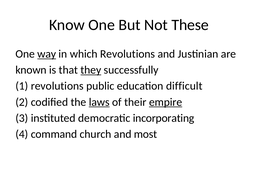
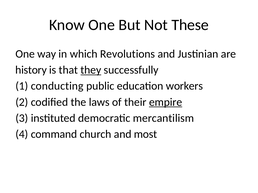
way underline: present -> none (47, 54)
known: known -> history (31, 70)
1 revolutions: revolutions -> conducting (57, 86)
difficult: difficult -> workers (184, 86)
laws underline: present -> none (99, 102)
incorporating: incorporating -> mercantilism (163, 118)
